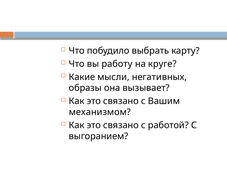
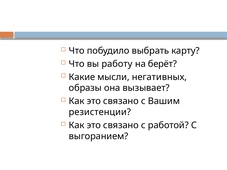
круге: круге -> берёт (162, 64)
механизмом: механизмом -> резистенции (100, 112)
